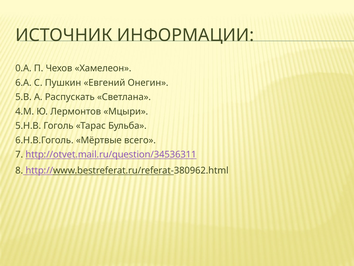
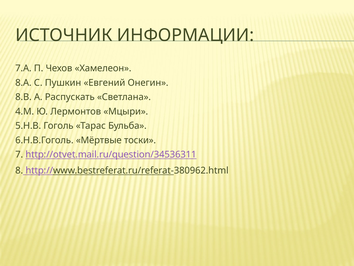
0.А: 0.А -> 7.А (23, 68)
6.А: 6.А -> 8.А (23, 83)
5.В: 5.В -> 8.В (23, 97)
всего: всего -> тоски (140, 140)
